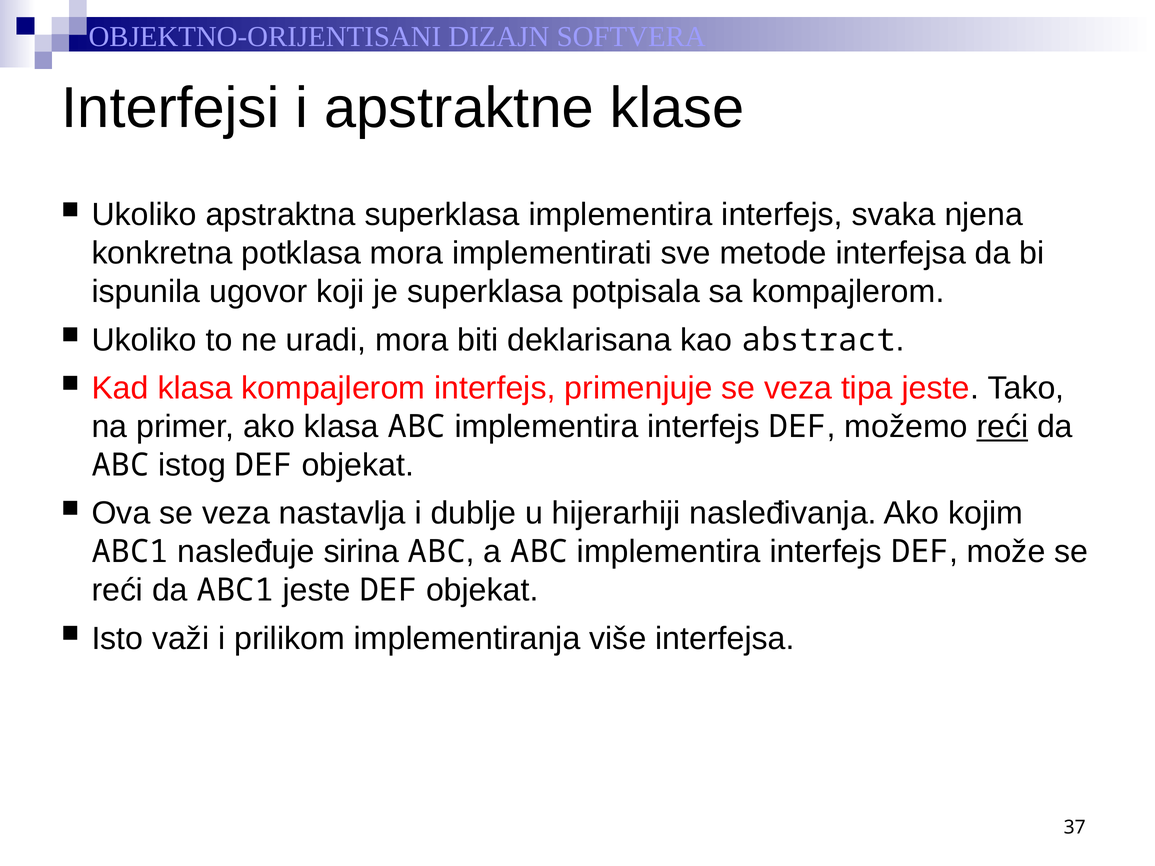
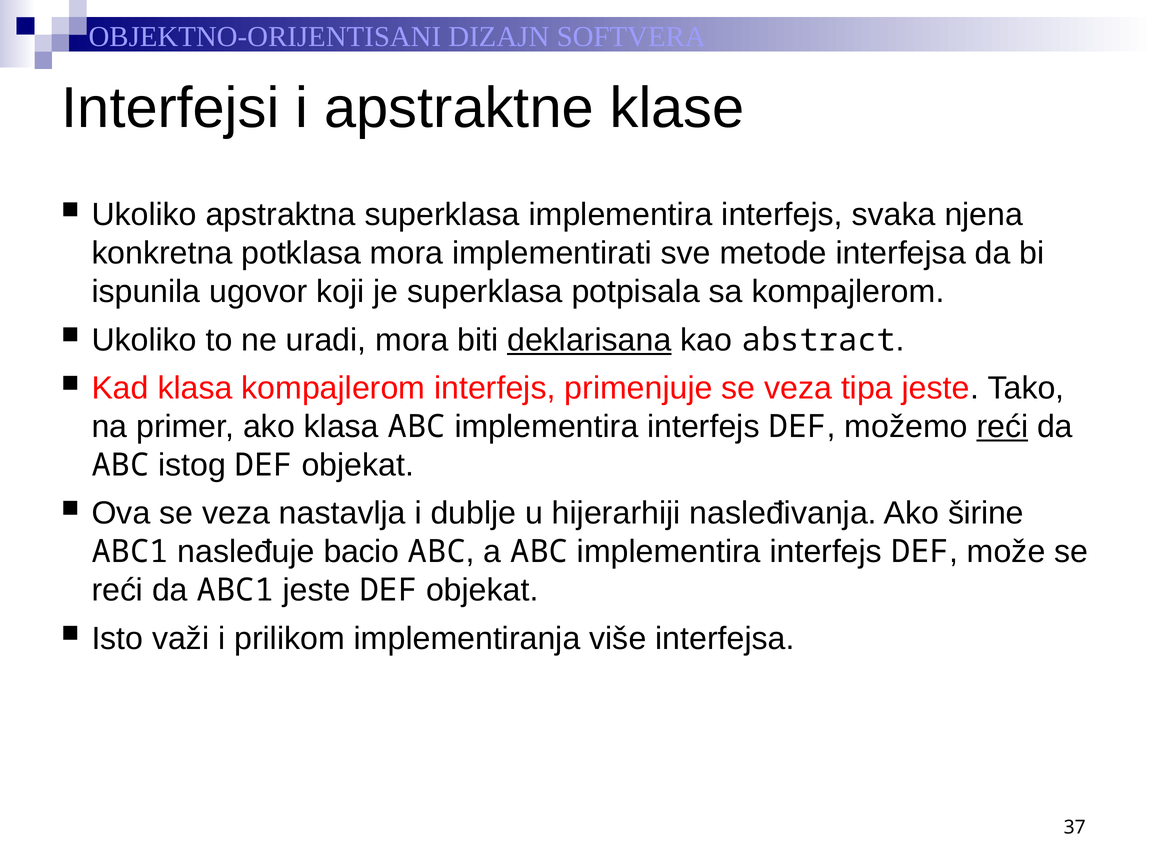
deklarisana underline: none -> present (589, 340)
kojim: kojim -> širine (986, 513)
sirina: sirina -> bacio (361, 552)
